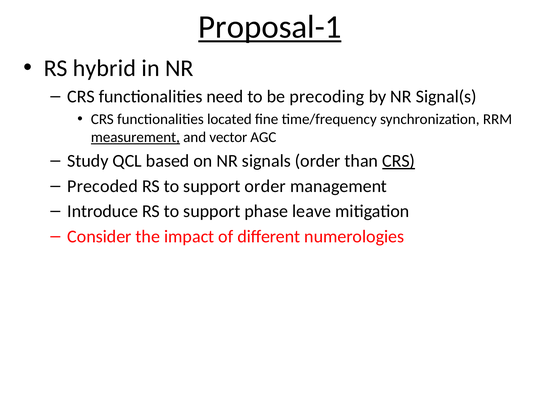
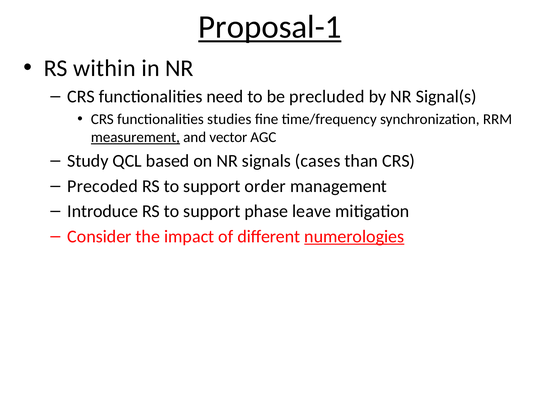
hybrid: hybrid -> within (104, 68)
precoding: precoding -> precluded (327, 97)
located: located -> studies (229, 119)
signals order: order -> cases (318, 161)
CRS underline: present -> none (399, 161)
numerologies underline: none -> present (354, 237)
